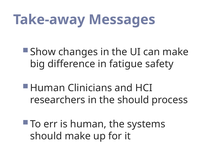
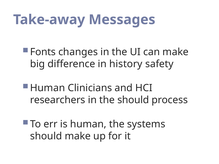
Show: Show -> Fonts (43, 52)
fatigue: fatigue -> history (126, 64)
